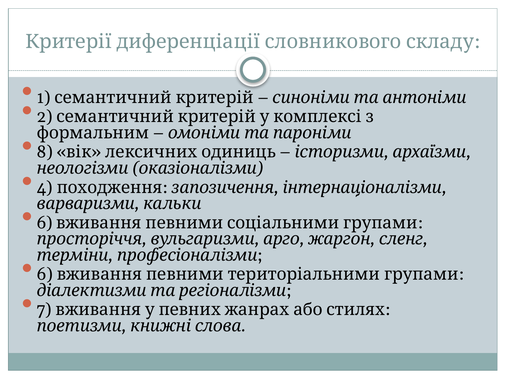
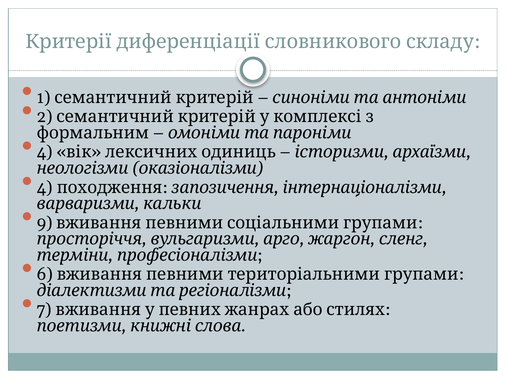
8: 8 -> 4 (45, 152)
6: 6 -> 9 (45, 223)
